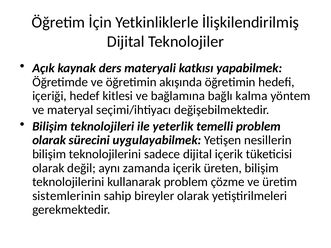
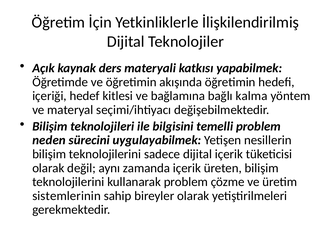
yeterlik: yeterlik -> bilgisini (173, 126)
olarak: olarak -> neden (49, 140)
